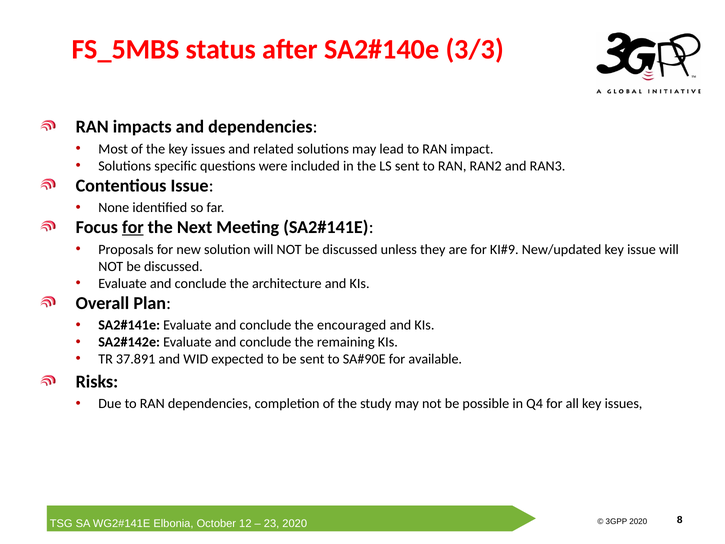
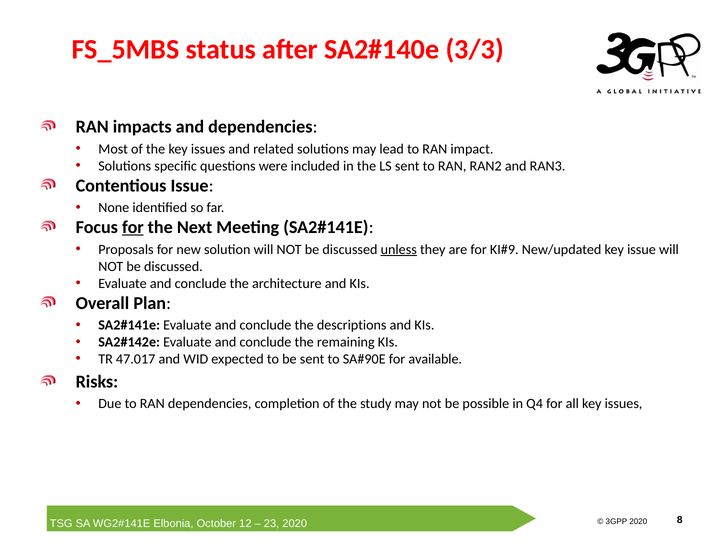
unless underline: none -> present (399, 249)
encouraged: encouraged -> descriptions (352, 325)
37.891: 37.891 -> 47.017 (136, 359)
